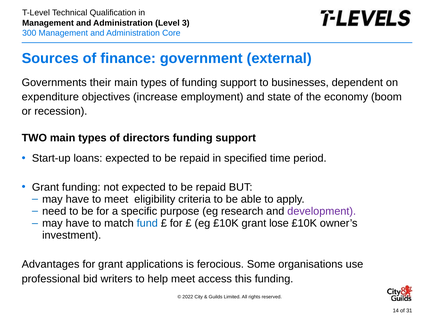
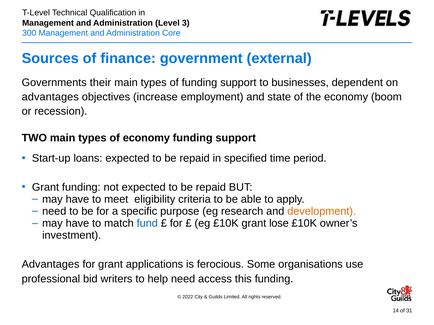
expenditure: expenditure -> advantages (50, 97)
of directors: directors -> economy (146, 138)
development colour: purple -> orange (322, 212)
help meet: meet -> need (183, 279)
